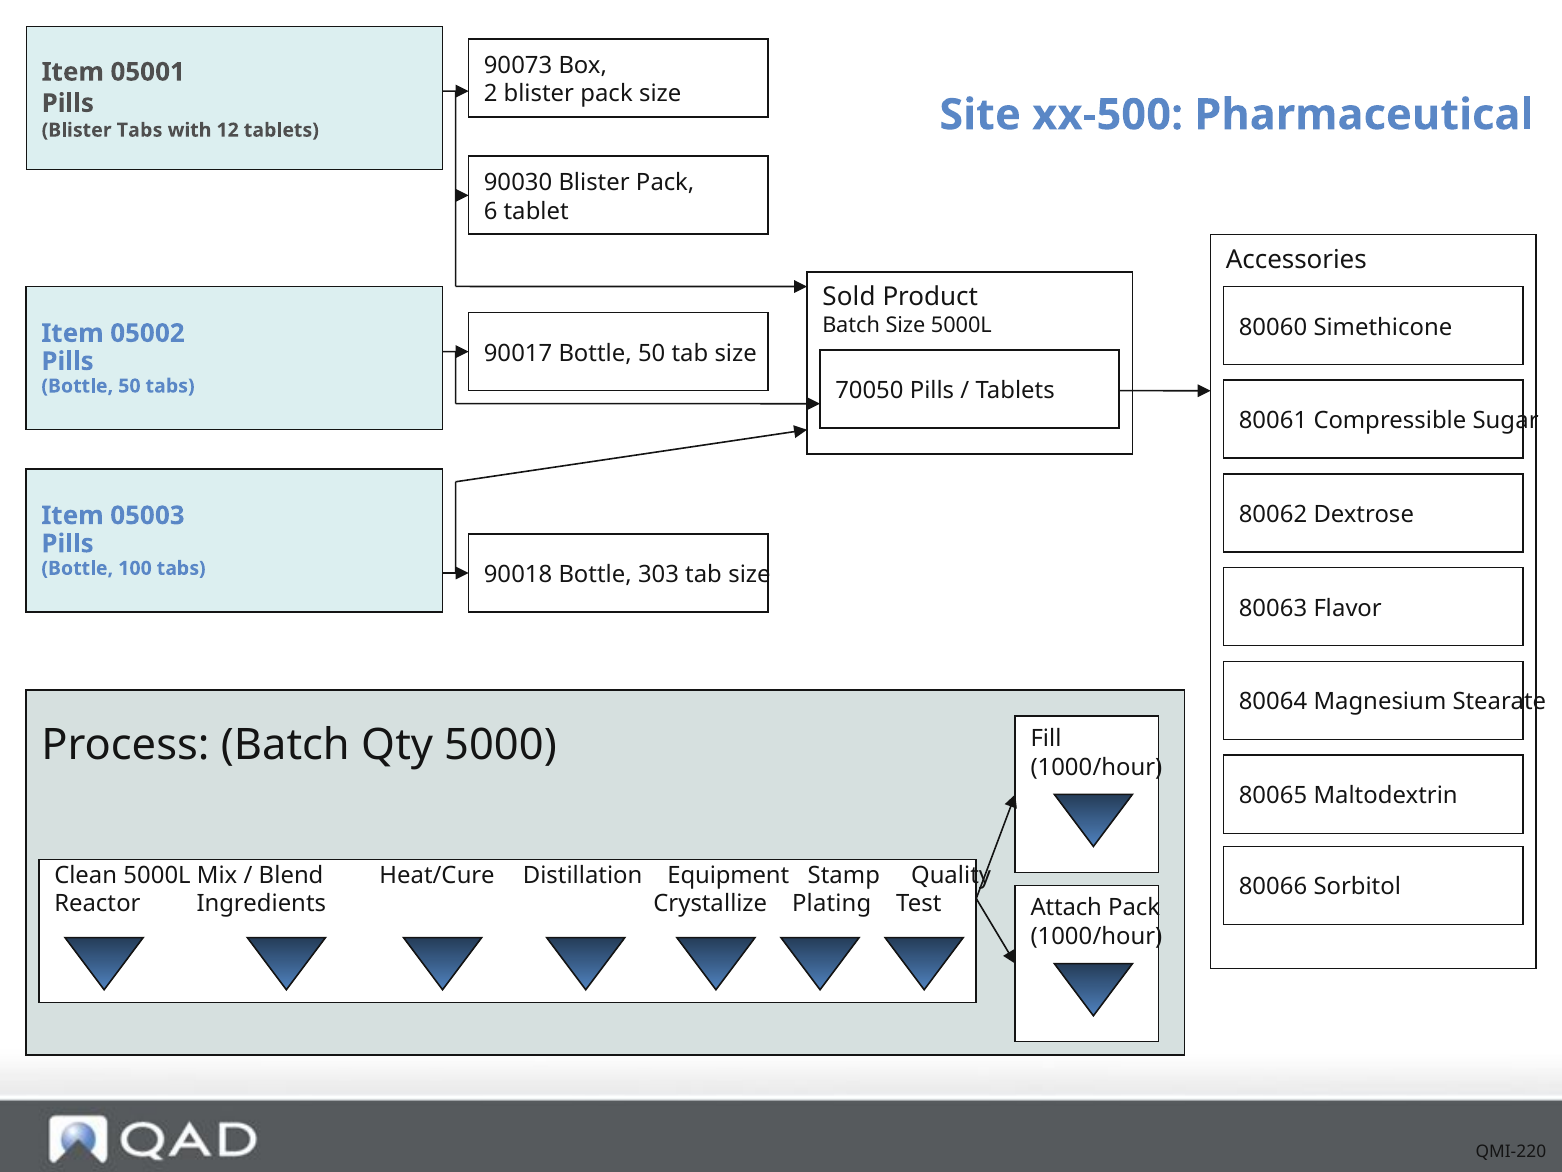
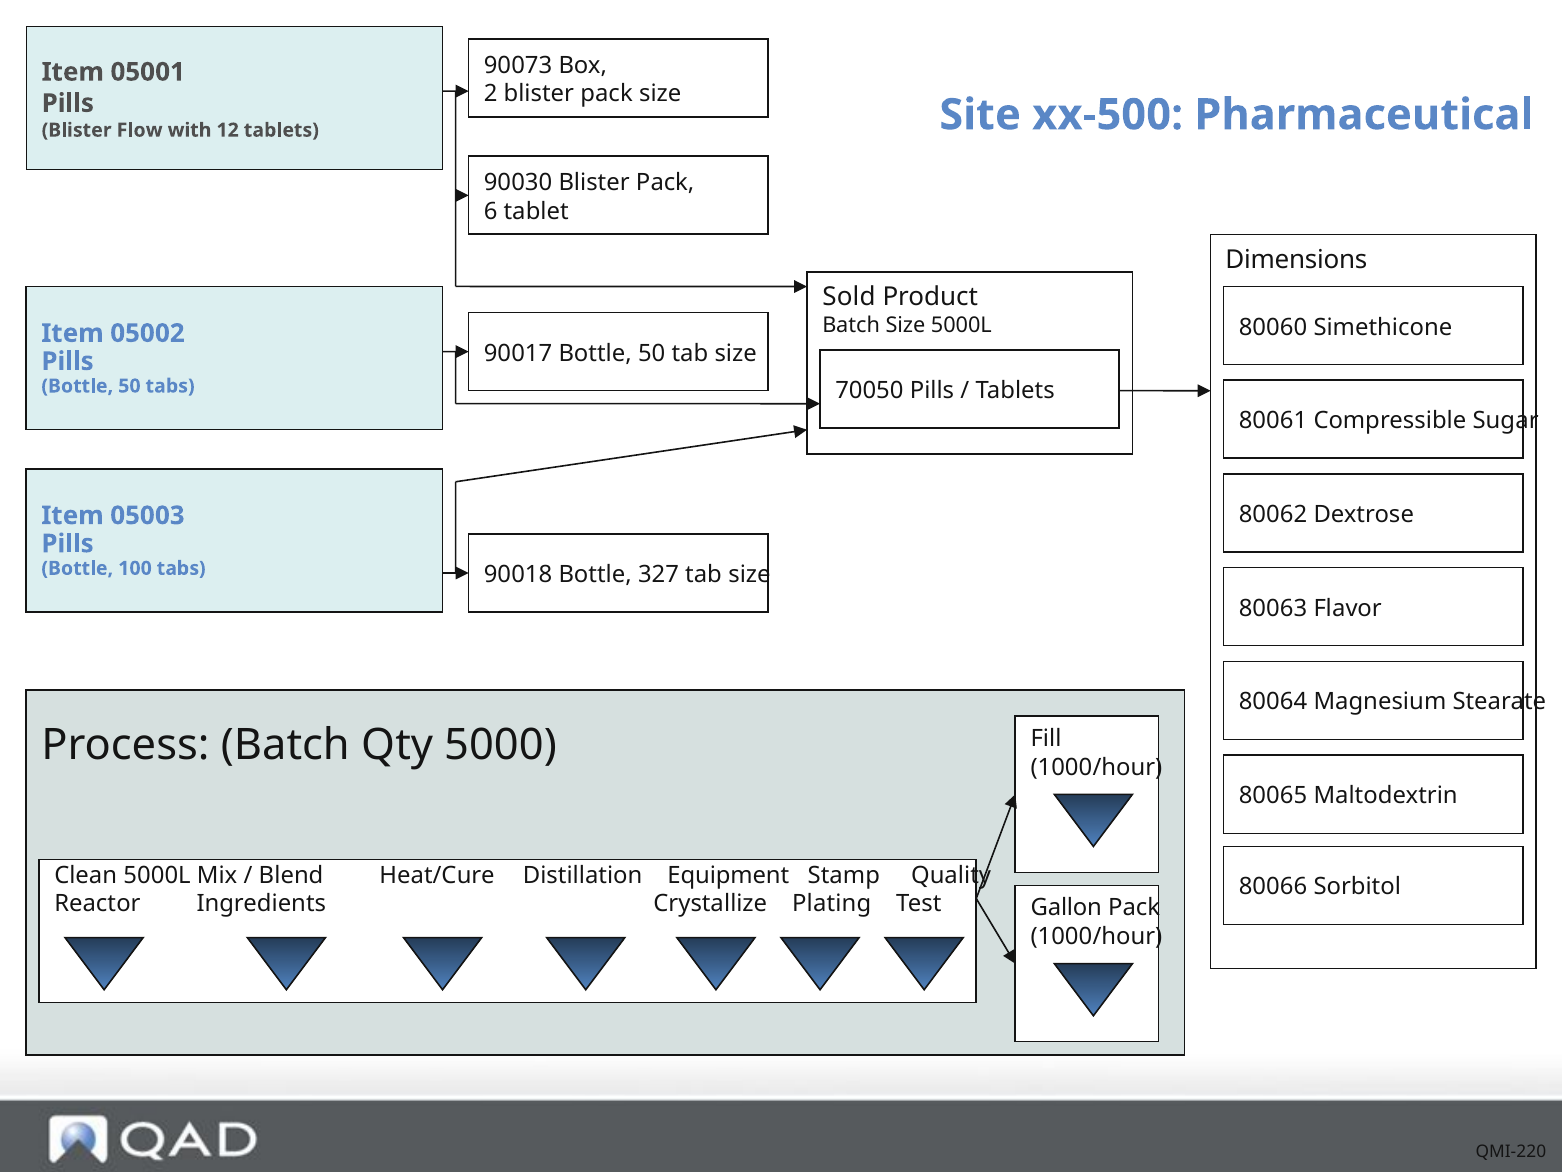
Blister Tabs: Tabs -> Flow (140, 130)
Accessories: Accessories -> Dimensions (1296, 259)
303: 303 -> 327 (659, 574)
Attach: Attach -> Gallon (1066, 907)
